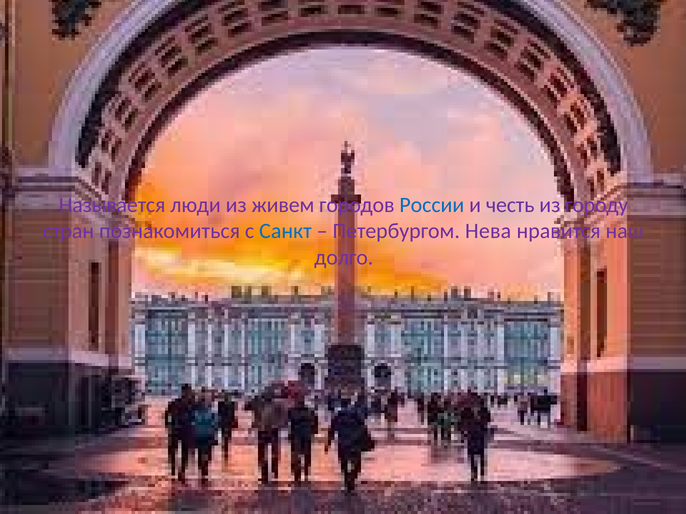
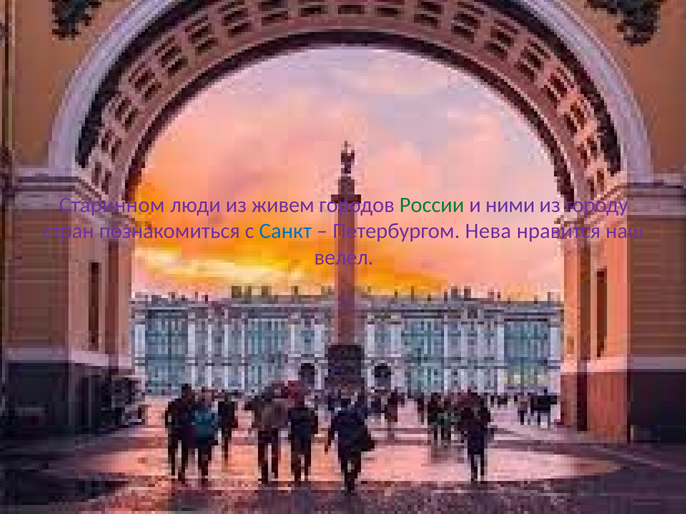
Называется: Называется -> Старинном (112, 205)
России colour: blue -> green (432, 205)
честь: честь -> ними (510, 205)
долго: долго -> велел (344, 258)
